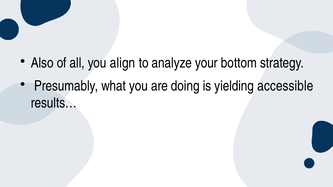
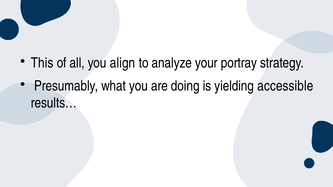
Also: Also -> This (42, 63)
bottom: bottom -> portray (239, 63)
